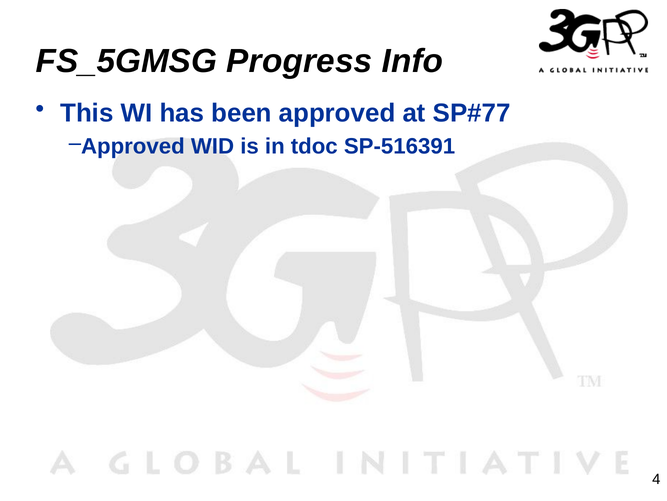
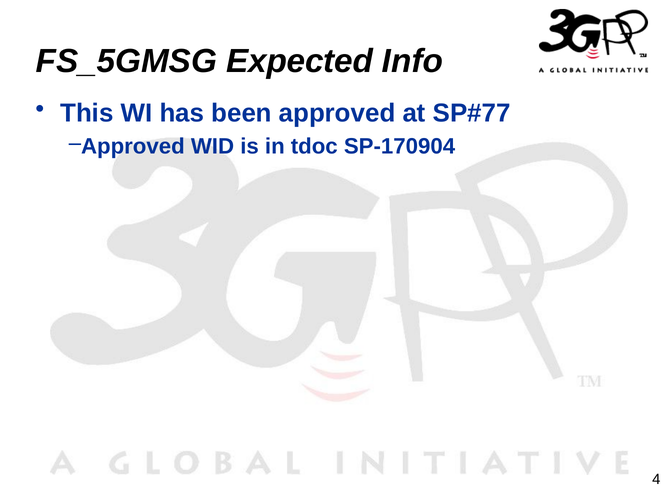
Progress: Progress -> Expected (300, 61)
SP-516391: SP-516391 -> SP-170904 (400, 146)
